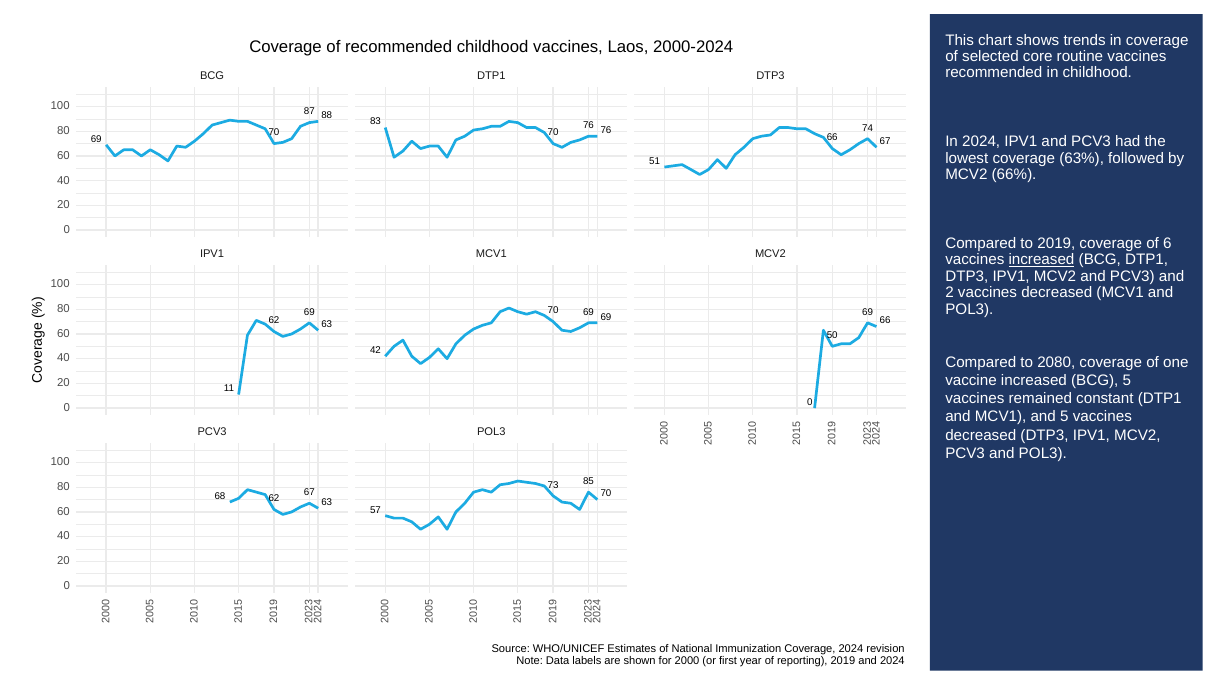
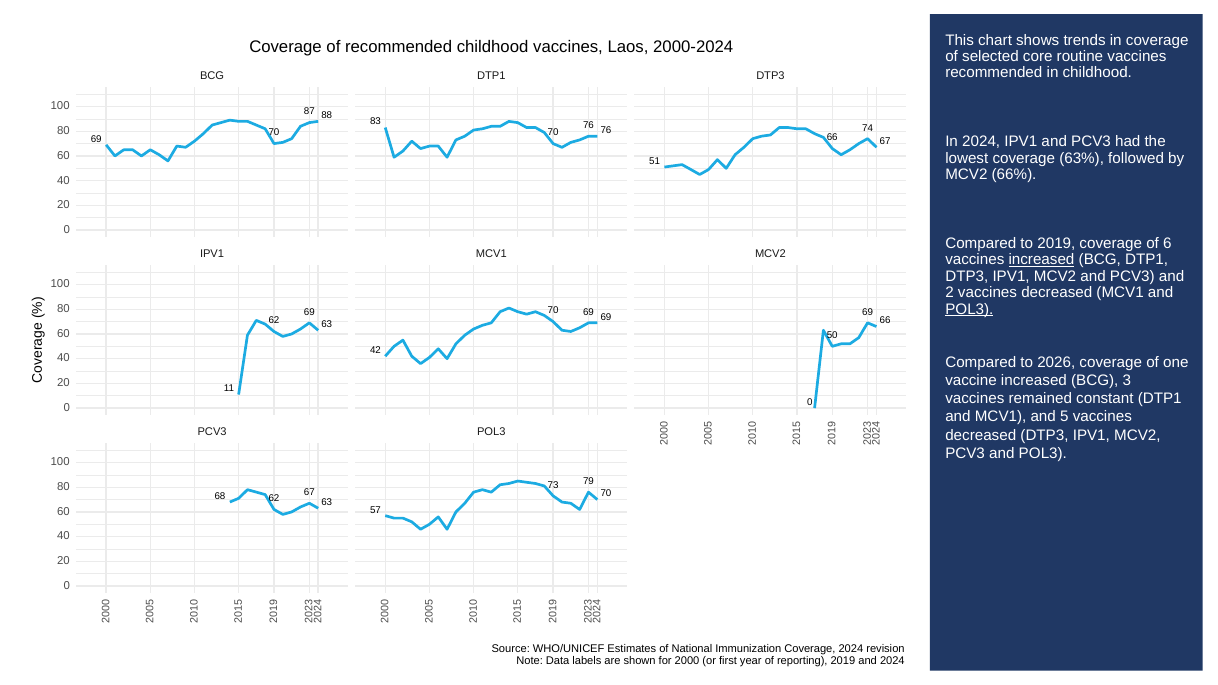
POL3 underline: none -> present (969, 309)
2080: 2080 -> 2026 (1056, 362)
BCG 5: 5 -> 3 (1127, 380)
85: 85 -> 79 (588, 481)
